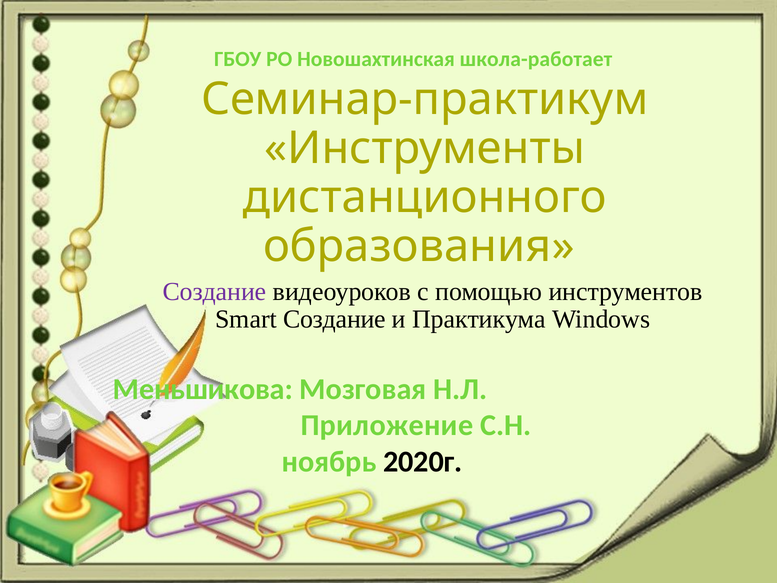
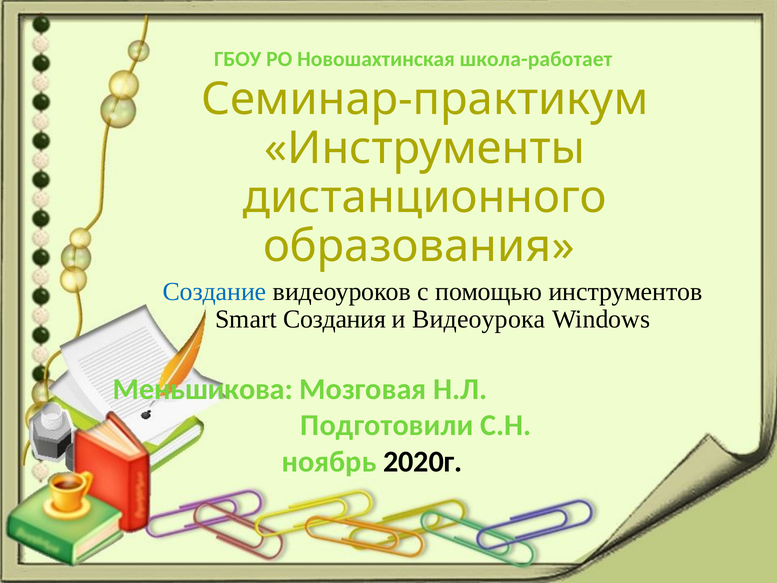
Создание colour: purple -> blue (215, 291)
Smart Создание: Создание -> Создания (334, 319)
Практикума: Практикума -> Видеоурока (479, 319)
Приложение: Приложение -> Подготовили (387, 425)
